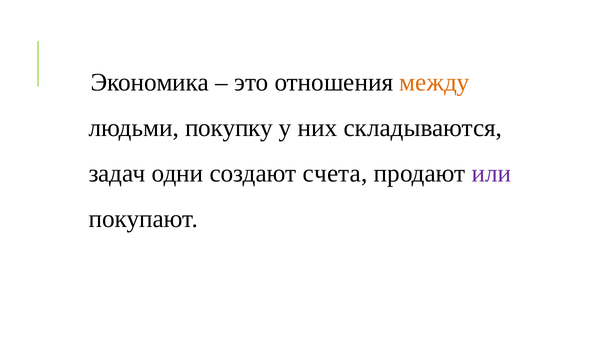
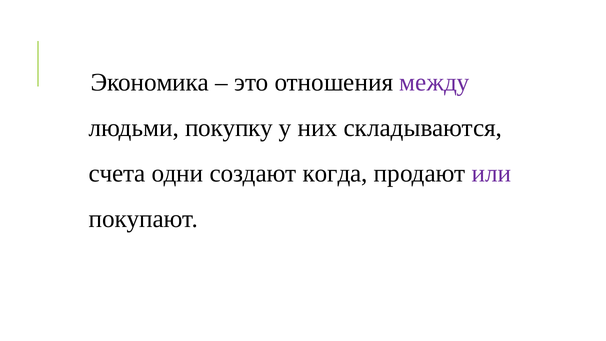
между colour: orange -> purple (434, 83)
задач: задач -> счета (117, 173)
счета: счета -> когда (335, 173)
